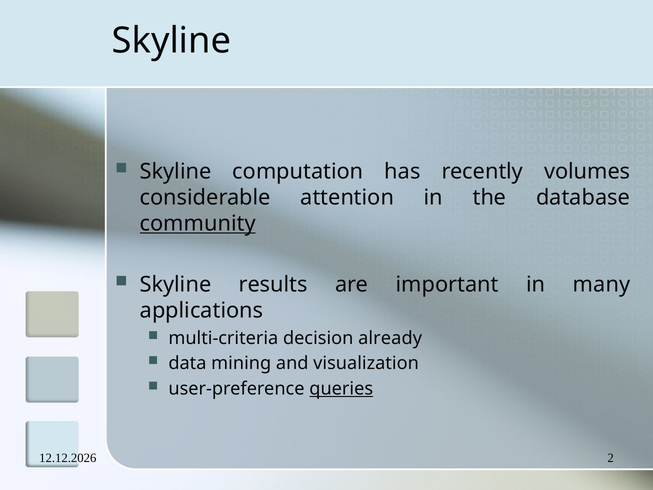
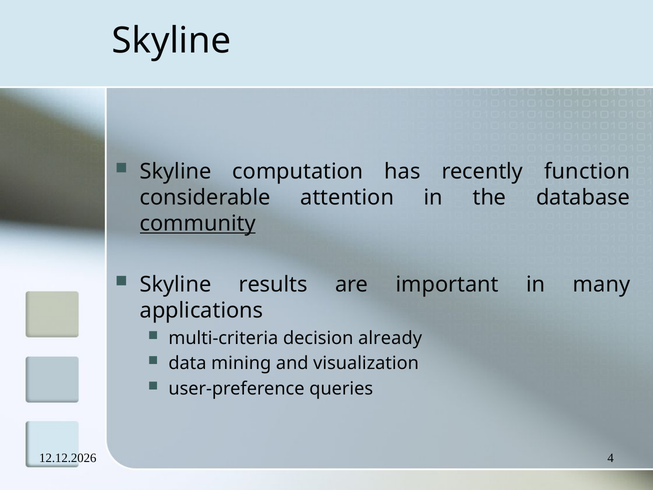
volumes: volumes -> function (587, 171)
queries underline: present -> none (341, 389)
2: 2 -> 4 (611, 458)
